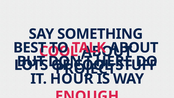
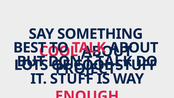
HERE: HERE -> TALK (114, 61)
IT HOUR: HOUR -> STUFF (72, 79)
